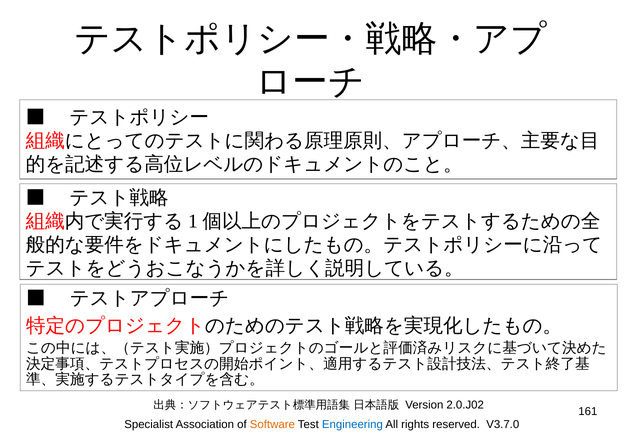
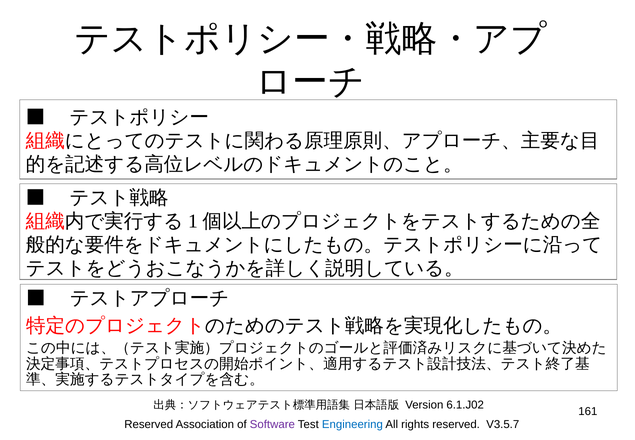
2.0.J02: 2.0.J02 -> 6.1.J02 (465, 404)
Specialist: Specialist -> Reserved (149, 424)
Software colour: orange -> purple (272, 424)
V3.7.0: V3.7.0 -> V3.5.7 (503, 424)
